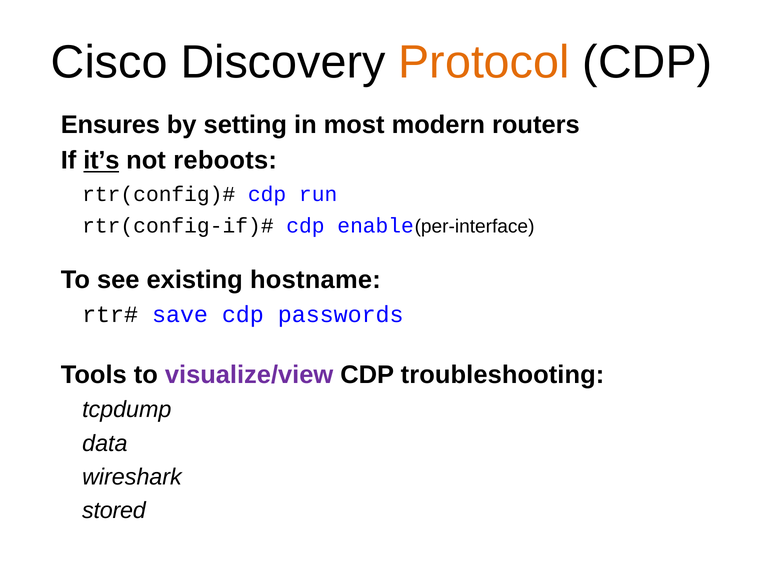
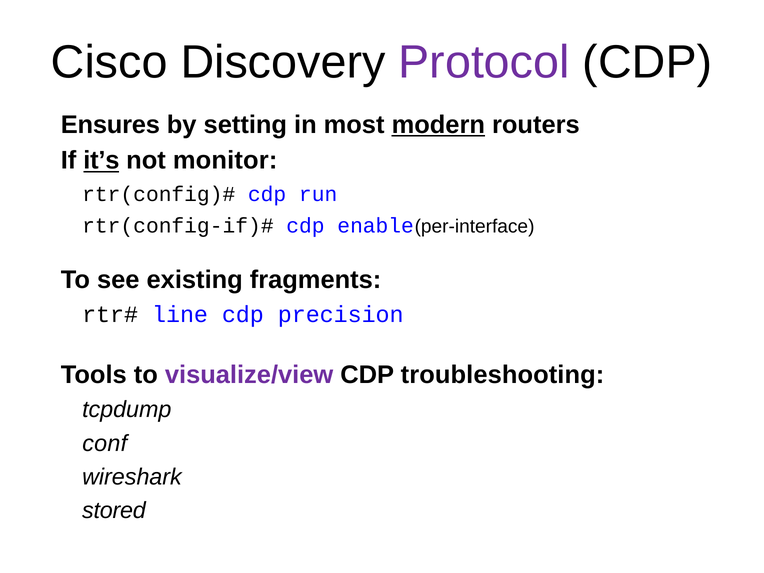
Protocol colour: orange -> purple (484, 62)
modern underline: none -> present (438, 125)
reboots: reboots -> monitor (225, 161)
hostname: hostname -> fragments (316, 280)
save: save -> line (180, 315)
passwords: passwords -> precision (341, 315)
data: data -> conf (105, 443)
